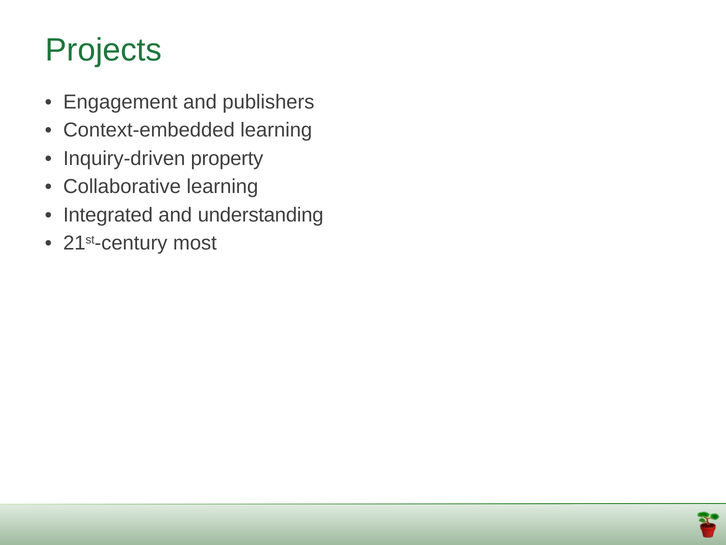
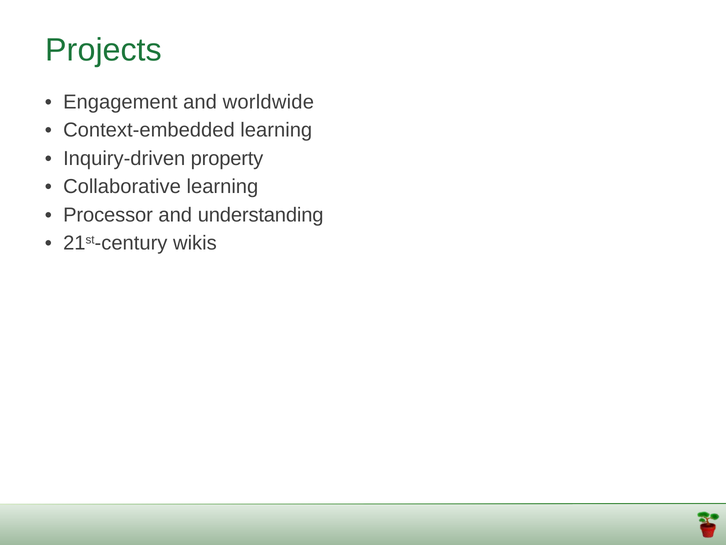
publishers: publishers -> worldwide (268, 102)
Integrated: Integrated -> Processor (108, 215)
most: most -> wikis (195, 243)
